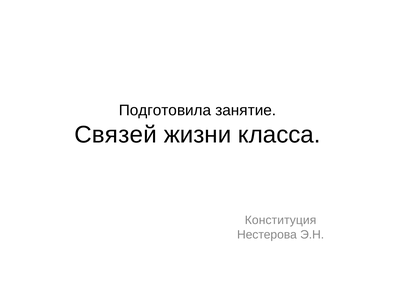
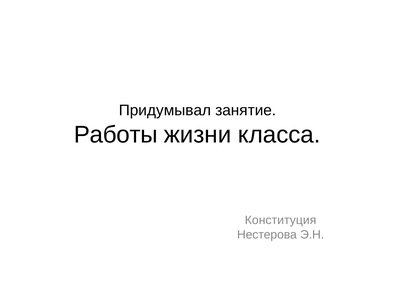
Подготовила: Подготовила -> Придумывал (165, 110)
Связей: Связей -> Работы (116, 135)
